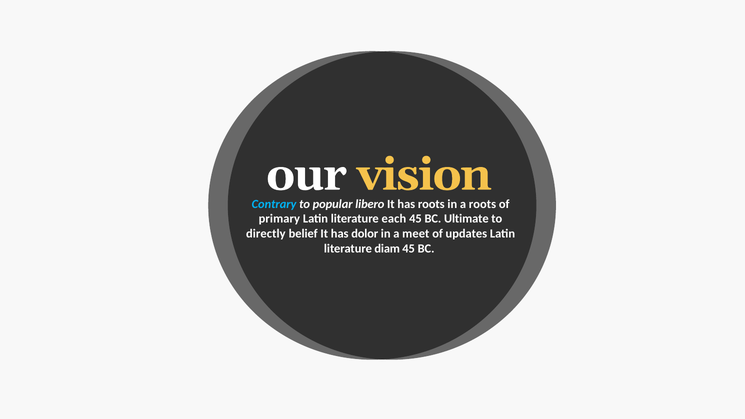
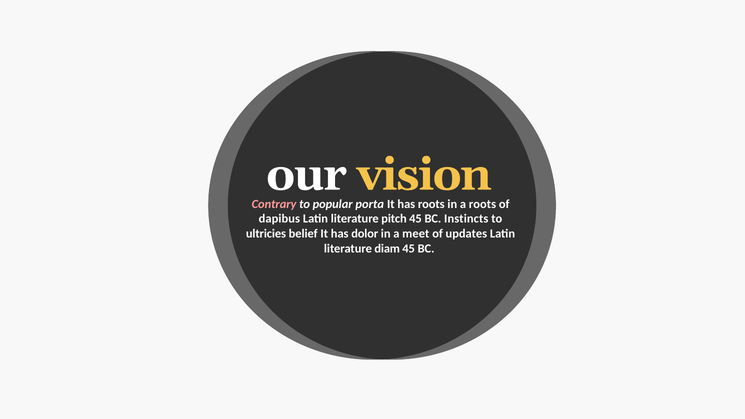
Contrary colour: light blue -> pink (274, 204)
libero: libero -> porta (370, 204)
primary: primary -> dapibus (279, 219)
each: each -> pitch (394, 219)
Ultimate: Ultimate -> Instincts (466, 219)
directly: directly -> ultricies (266, 234)
